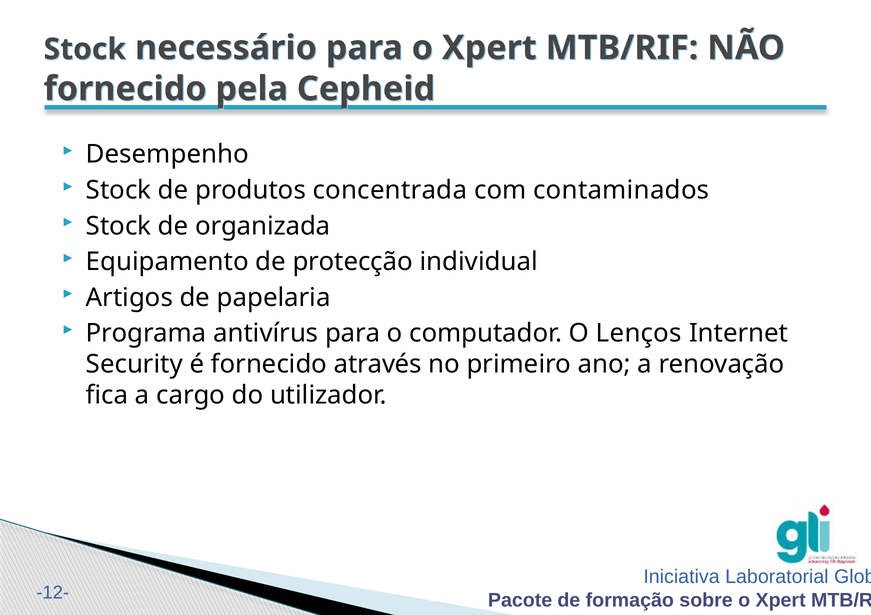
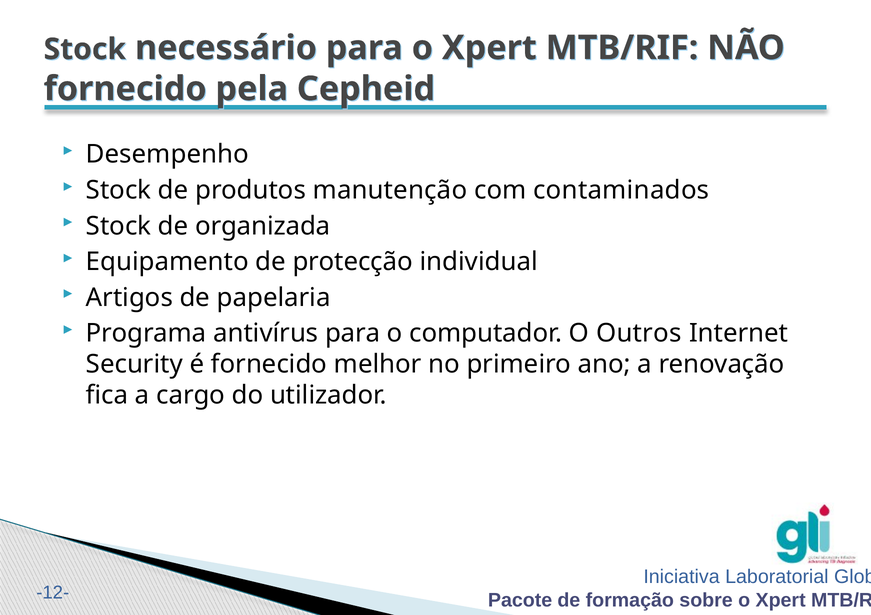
concentrada: concentrada -> manutenção (390, 190)
Lenços: Lenços -> Outros (639, 333)
através: através -> melhor (378, 364)
